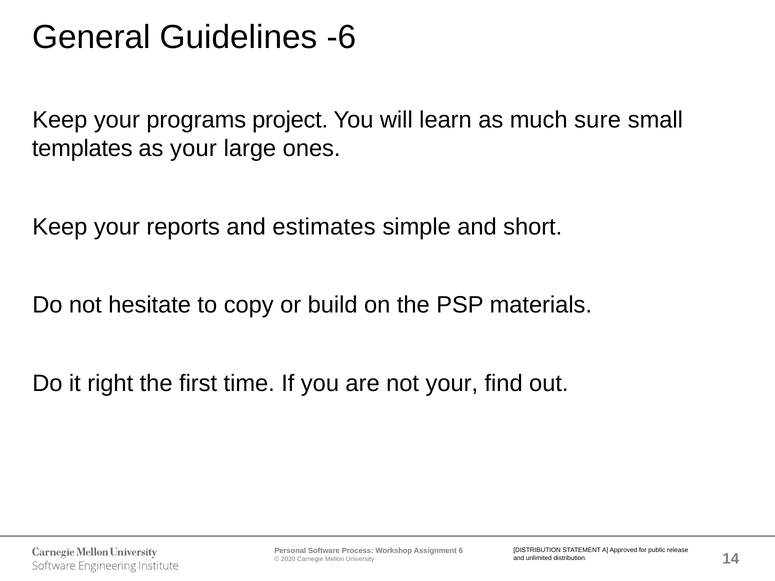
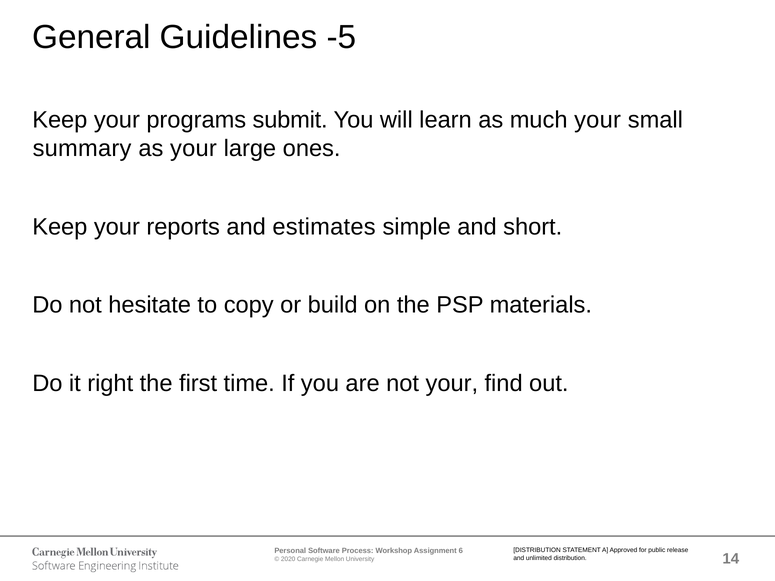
-6: -6 -> -5 (341, 37)
project: project -> submit (290, 120)
much sure: sure -> your (598, 120)
templates: templates -> summary (82, 148)
